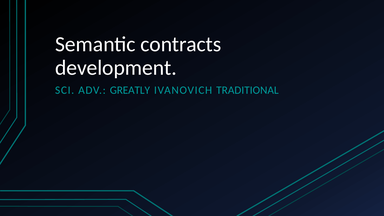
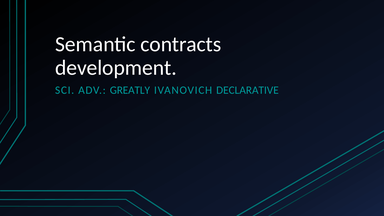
TRADITIONAL: TRADITIONAL -> DECLARATIVE (247, 90)
